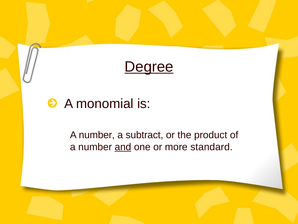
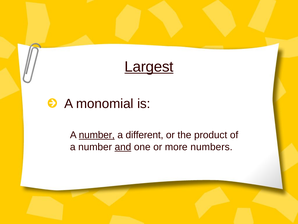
Degree: Degree -> Largest (149, 67)
number underline: none -> present (97, 135)
subtract: subtract -> different (144, 135)
standard: standard -> numbers (211, 147)
